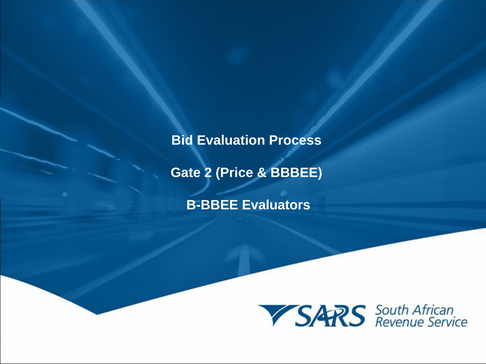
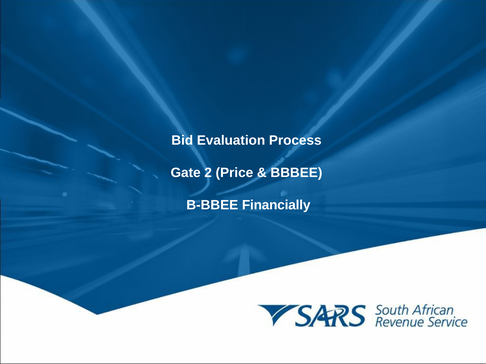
Evaluators: Evaluators -> Financially (276, 205)
